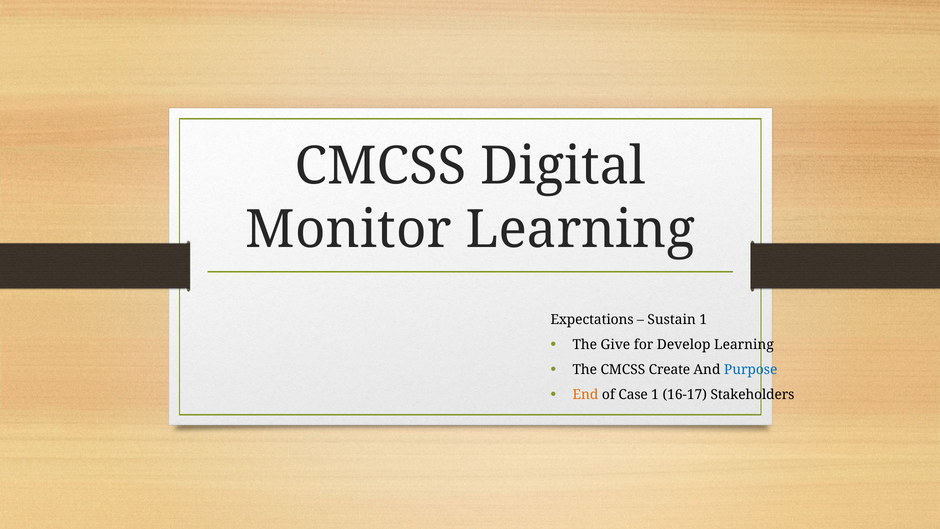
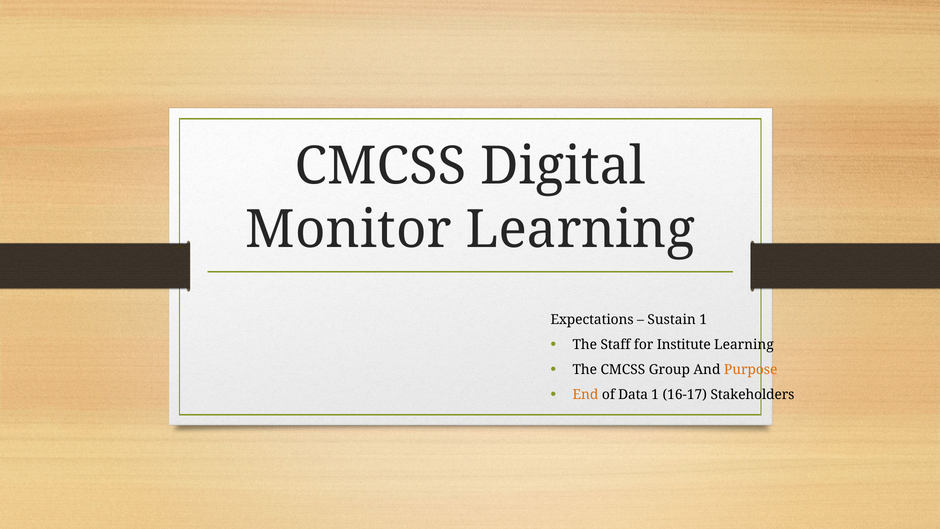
Give: Give -> Staff (615, 345)
Develop: Develop -> Institute (684, 345)
Create: Create -> Group (669, 370)
Purpose colour: blue -> orange (751, 370)
Case: Case -> Data (633, 395)
